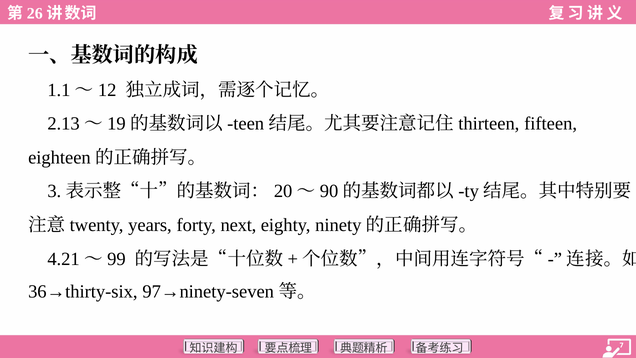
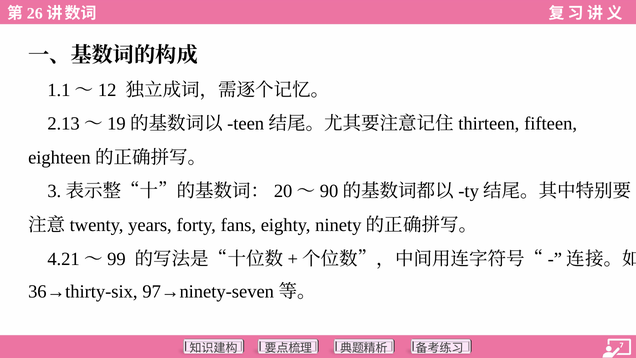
next: next -> fans (238, 225)
